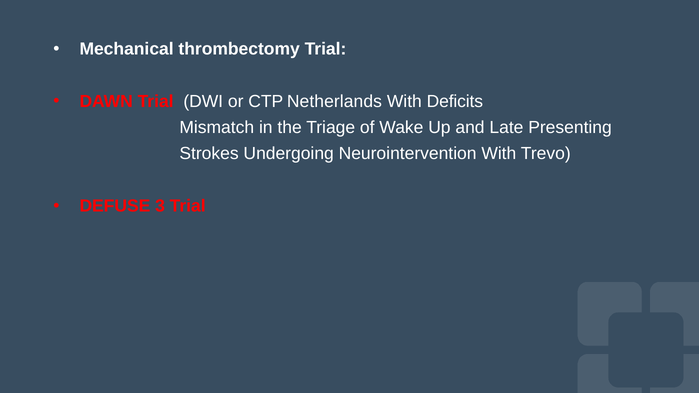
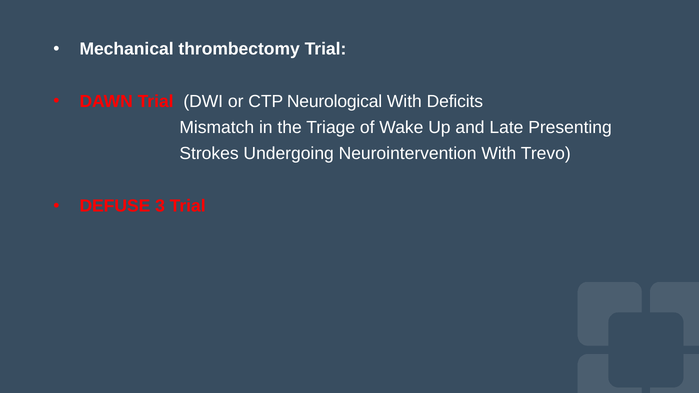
Netherlands: Netherlands -> Neurological (335, 101)
